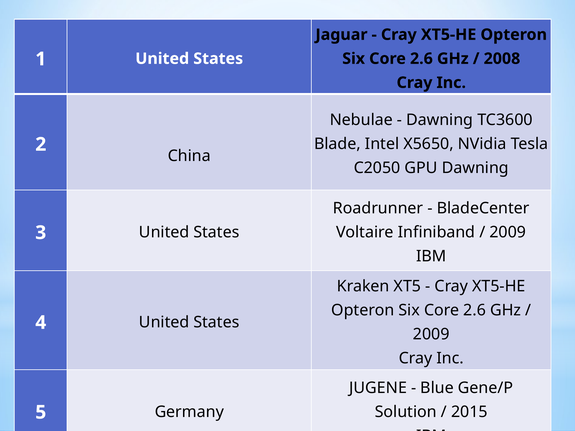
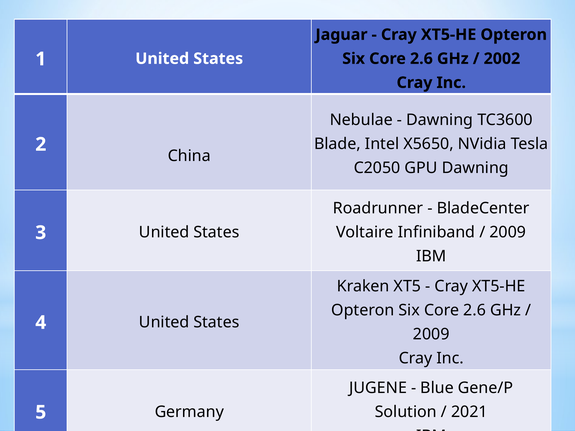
2008: 2008 -> 2002 (502, 59)
2015: 2015 -> 2021 (469, 412)
